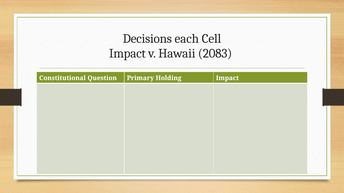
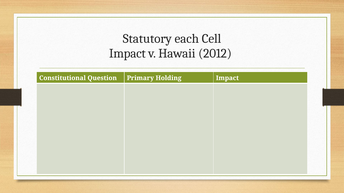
Decisions: Decisions -> Statutory (147, 39)
2083: 2083 -> 2012 (215, 53)
